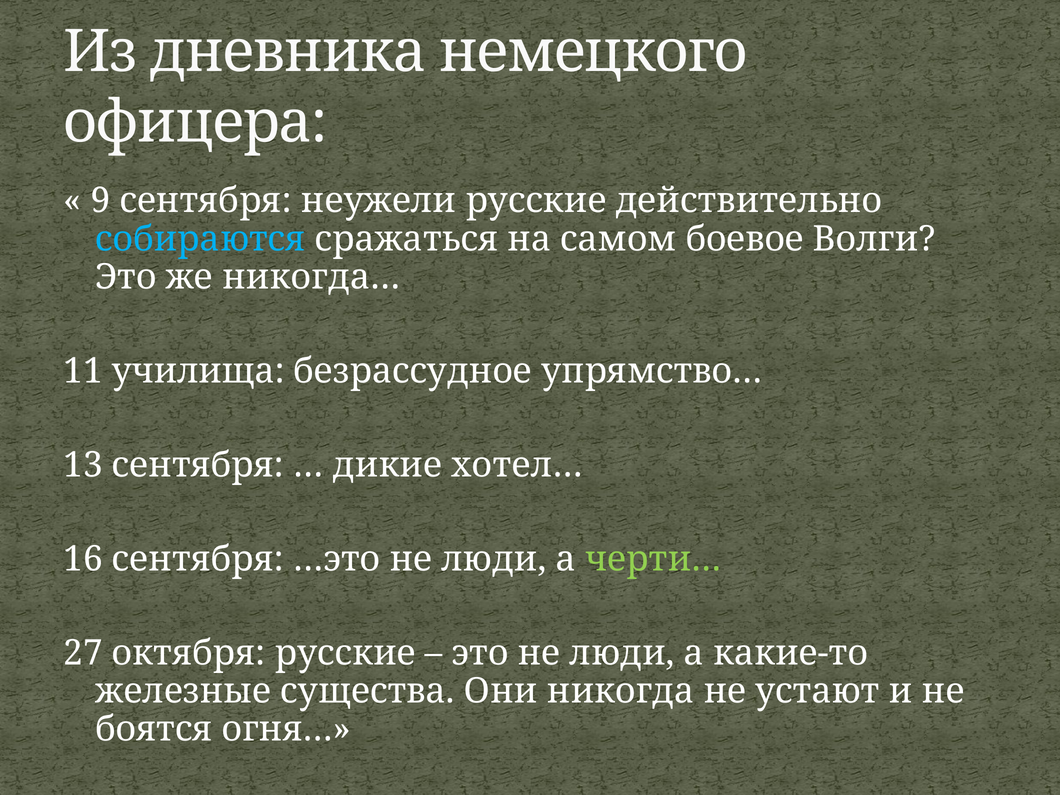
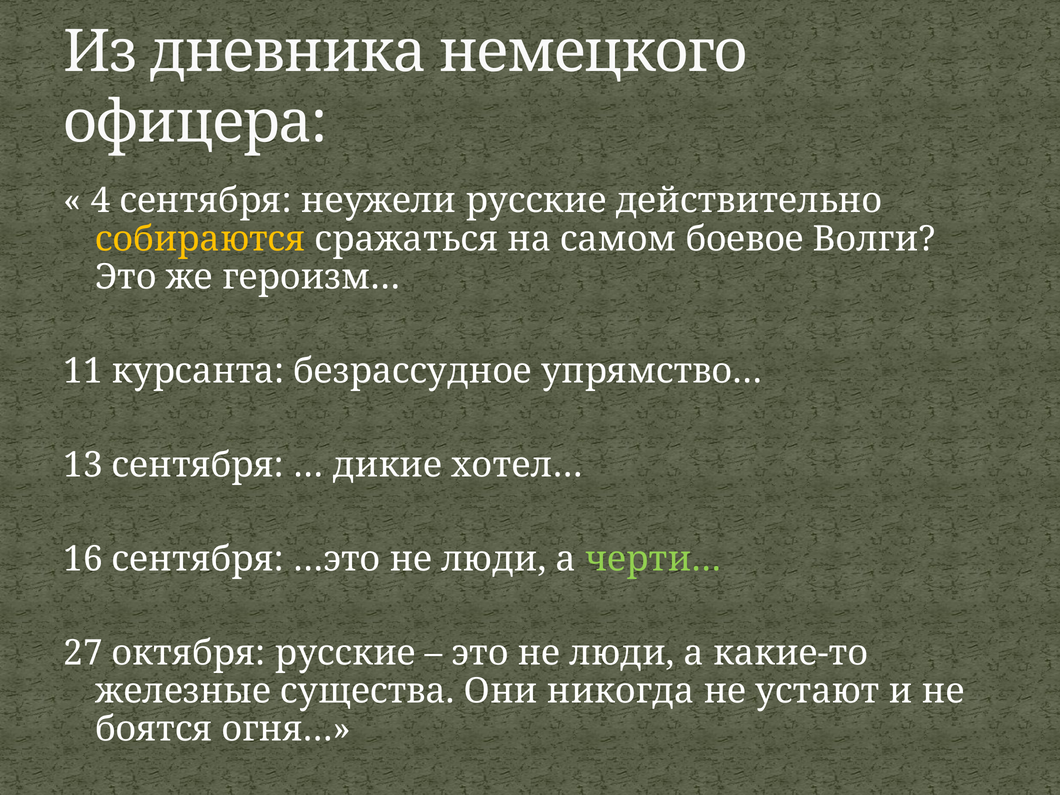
9: 9 -> 4 (101, 201)
собираются colour: light blue -> yellow (200, 239)
никогда…: никогда… -> героизм… (311, 277)
училища: училища -> курсанта (198, 371)
